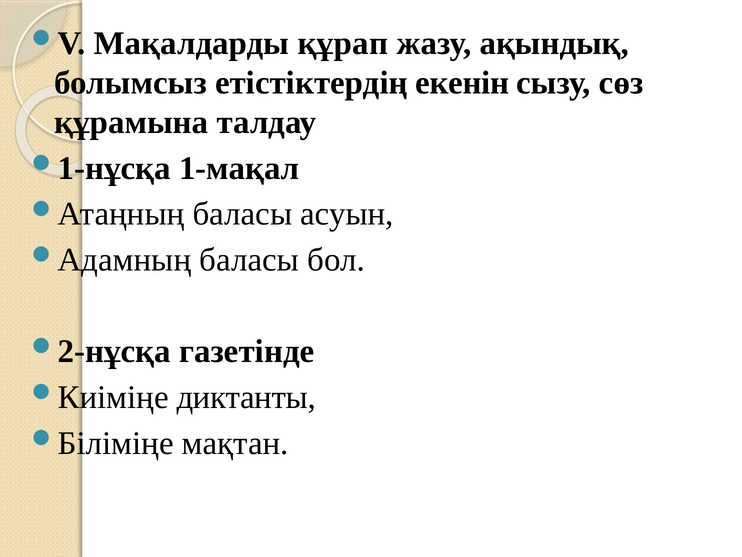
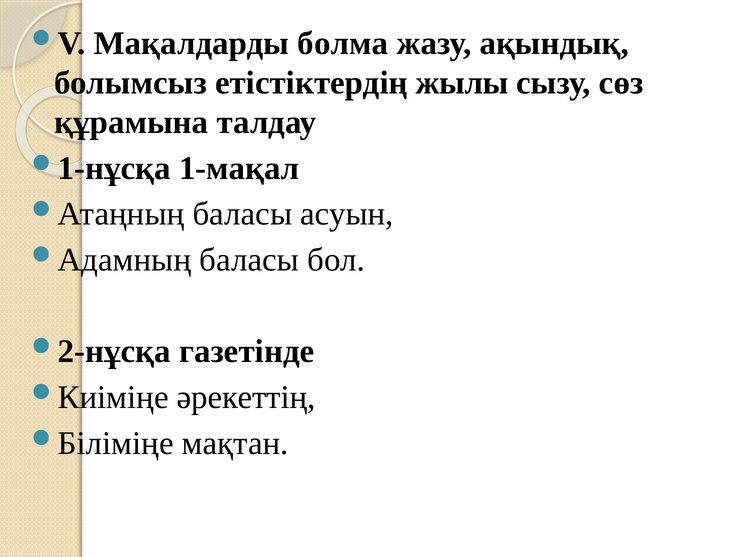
құрап: құрап -> болма (343, 43)
екенін: екенін -> жылы (462, 83)
диктанты: диктанты -> әрекеттің (246, 397)
